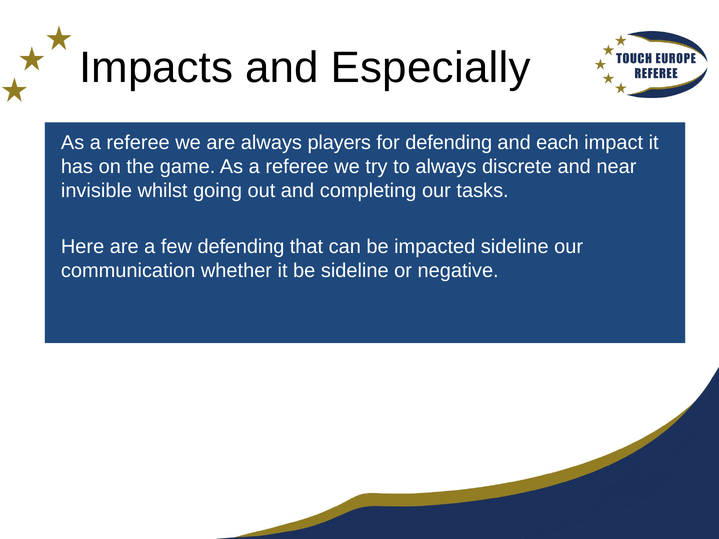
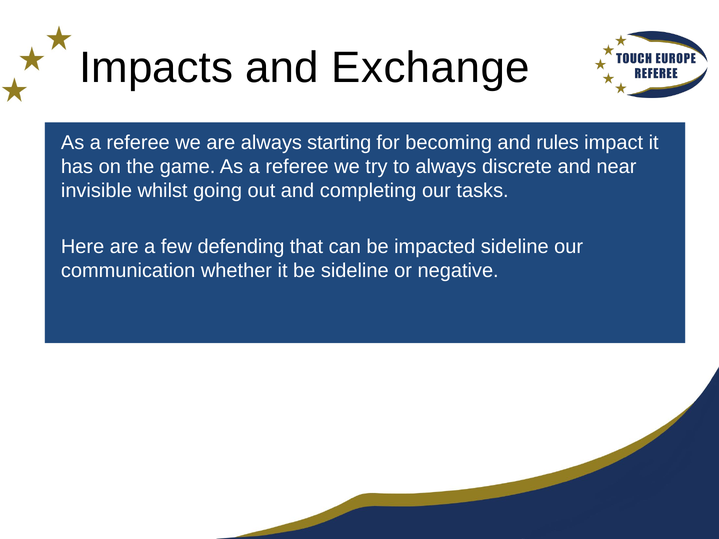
Especially: Especially -> Exchange (431, 68)
players: players -> starting (339, 143)
for defending: defending -> becoming (449, 143)
each: each -> rules (558, 143)
